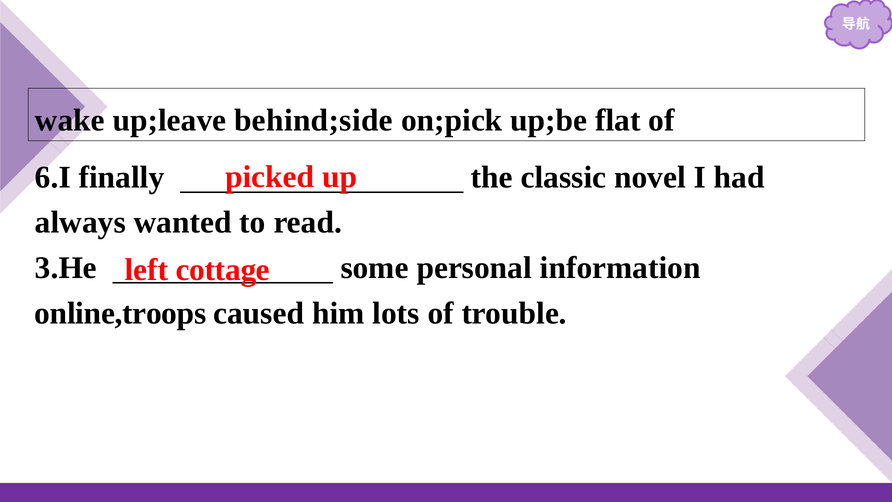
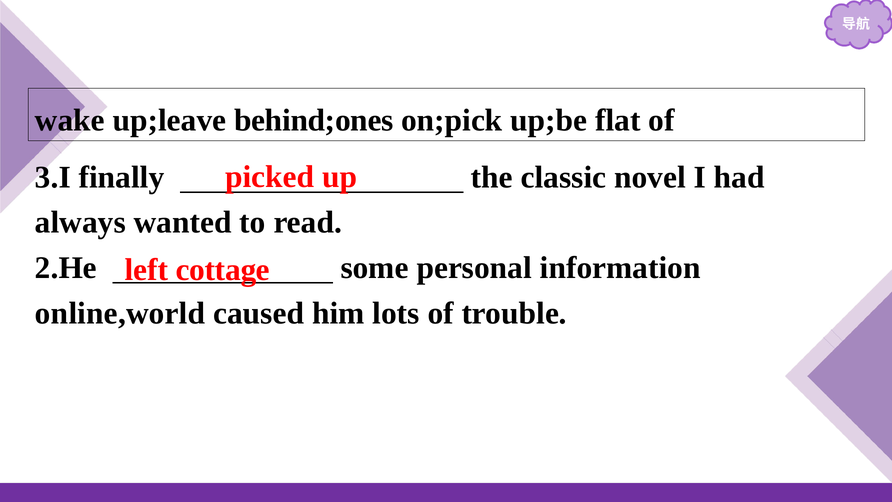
behind;side: behind;side -> behind;ones (314, 120)
6.I: 6.I -> 3.I (53, 177)
3.He: 3.He -> 2.He (66, 268)
online,troops: online,troops -> online,world (120, 313)
